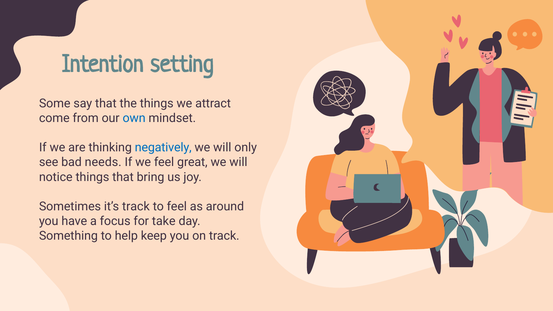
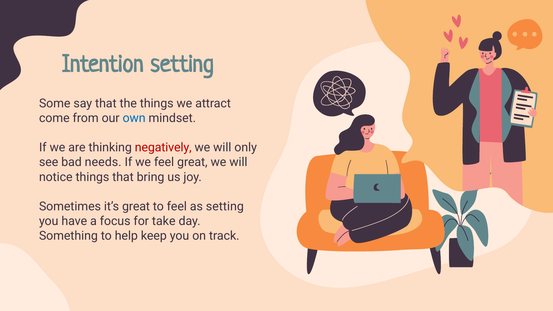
negatively colour: blue -> red (163, 148)
it’s track: track -> great (136, 207)
as around: around -> setting (225, 207)
